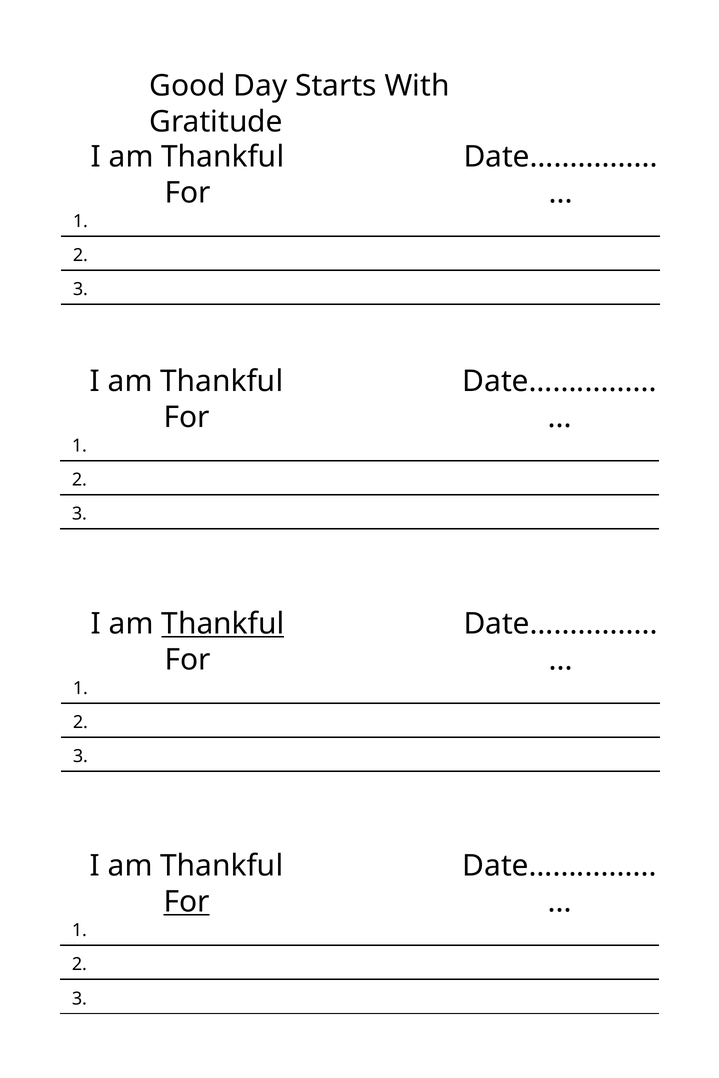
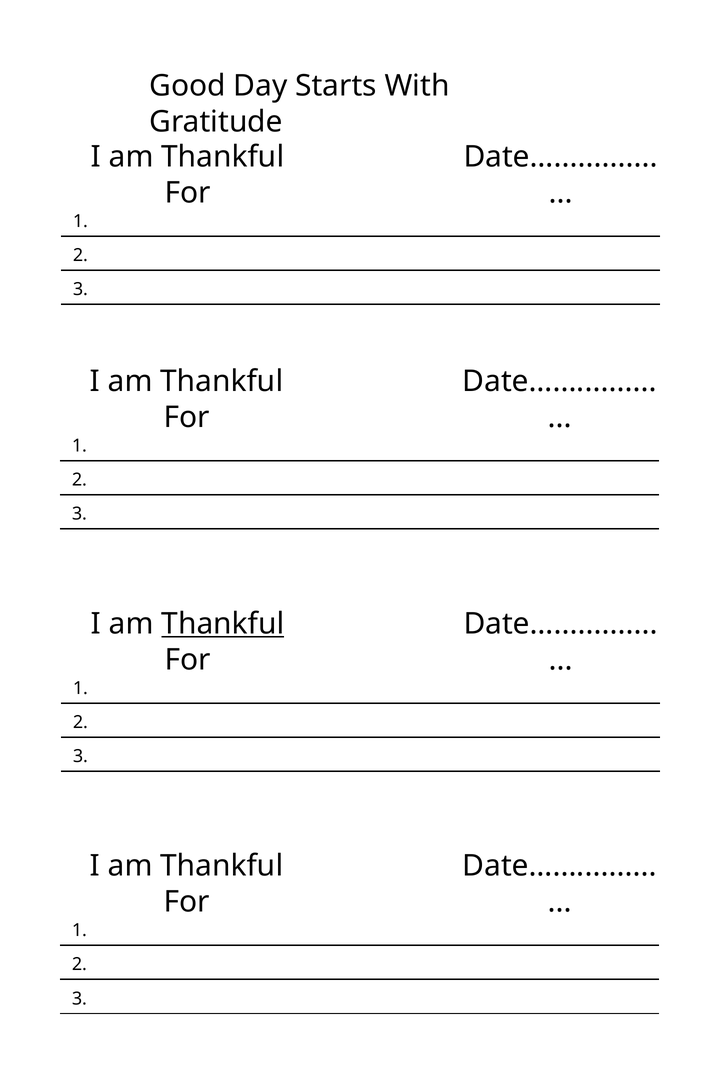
For underline: present -> none (187, 902)
